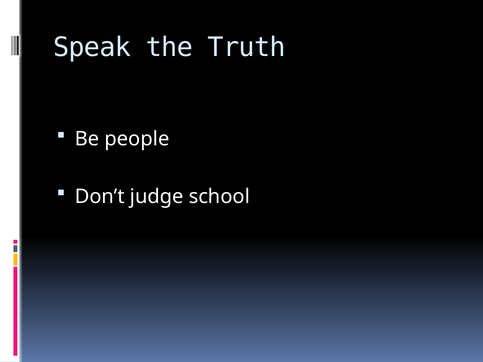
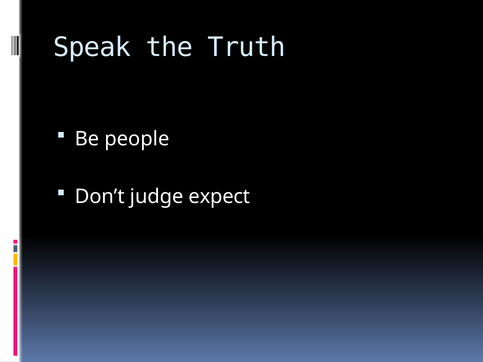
school: school -> expect (219, 197)
